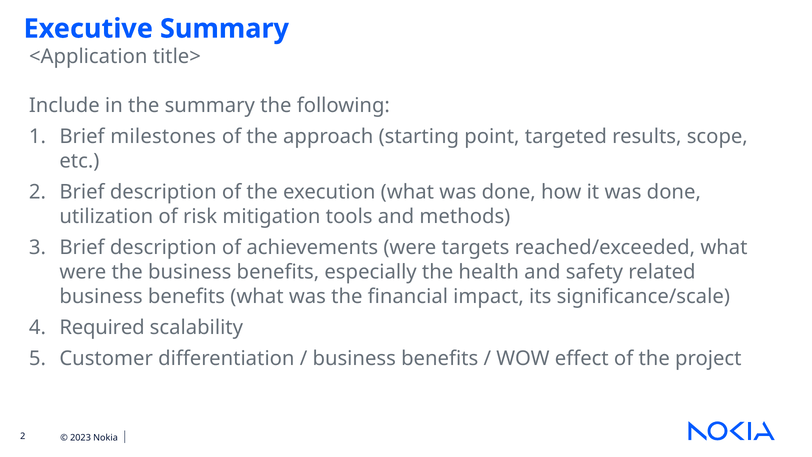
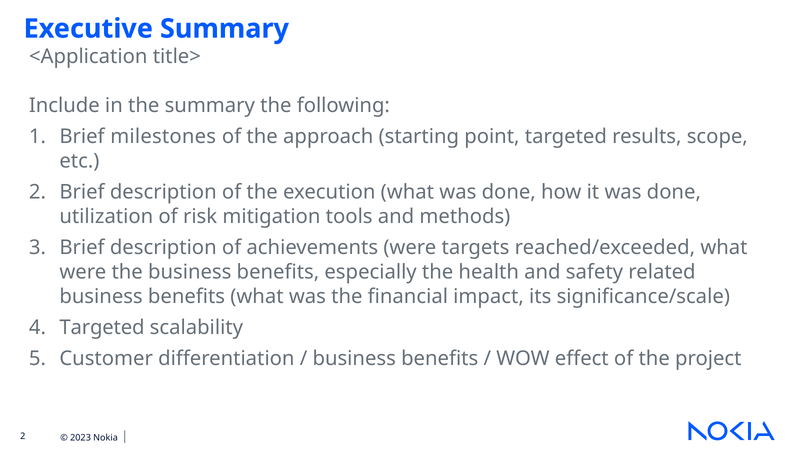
Required: Required -> Targeted (102, 327)
